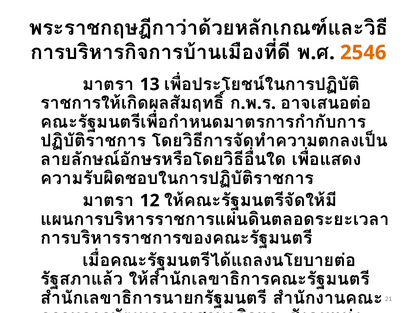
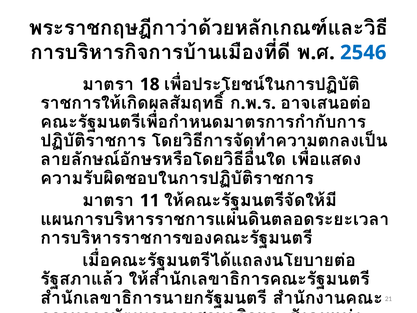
2546 colour: orange -> blue (363, 53)
13: 13 -> 18 (150, 84)
12: 12 -> 11 (150, 200)
